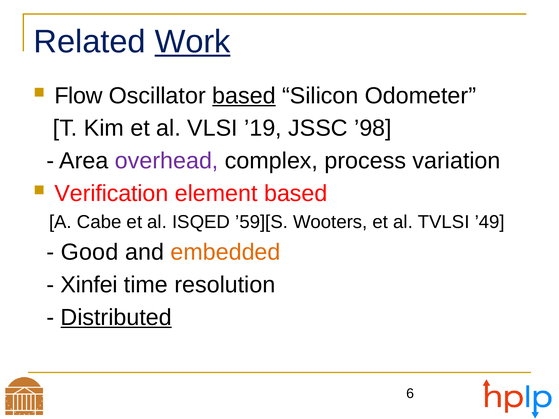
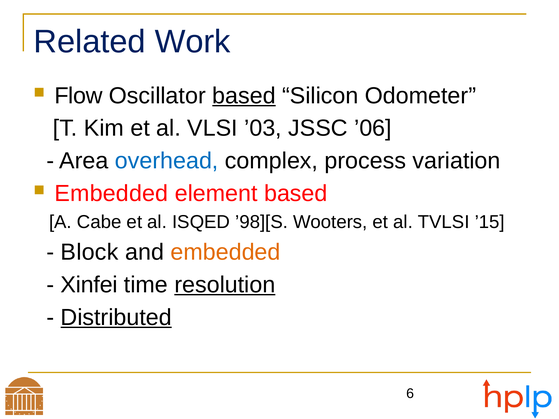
Work underline: present -> none (193, 42)
’19: ’19 -> ’03 (263, 128)
’98: ’98 -> ’06 (373, 128)
overhead colour: purple -> blue (167, 161)
Verification: Verification -> Embedded (111, 194)
’59][S: ’59][S -> ’98][S (262, 222)
’49: ’49 -> ’15 (490, 222)
Good: Good -> Block (90, 252)
resolution underline: none -> present (225, 285)
